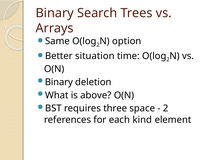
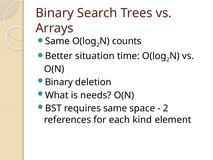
option: option -> counts (127, 41)
above: above -> needs (96, 95)
requires three: three -> same (115, 108)
